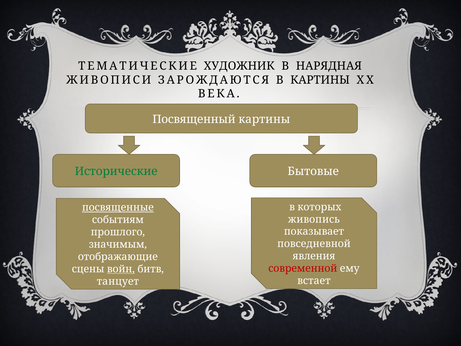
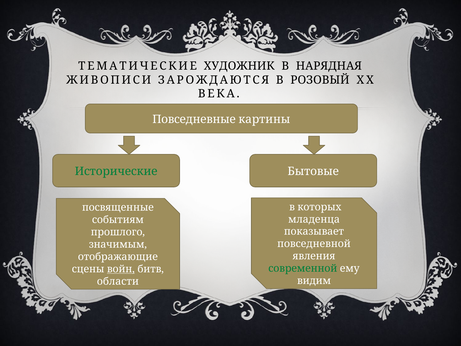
В КАРТИНЫ: КАРТИНЫ -> РОЗОВЫЙ (320, 80)
Посвященный: Посвященный -> Повседневные (194, 119)
посвященные underline: present -> none (118, 207)
живопись: живопись -> младенца (314, 219)
современной colour: red -> green (303, 268)
встает: встает -> видим (314, 281)
танцует: танцует -> области (118, 281)
